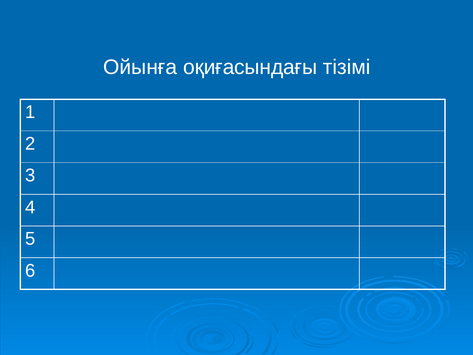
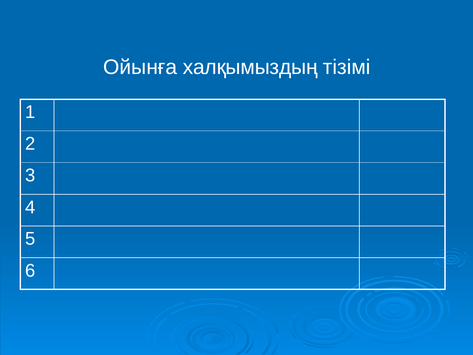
оқиғасындағы: оқиғасындағы -> халқымыздың (250, 67)
